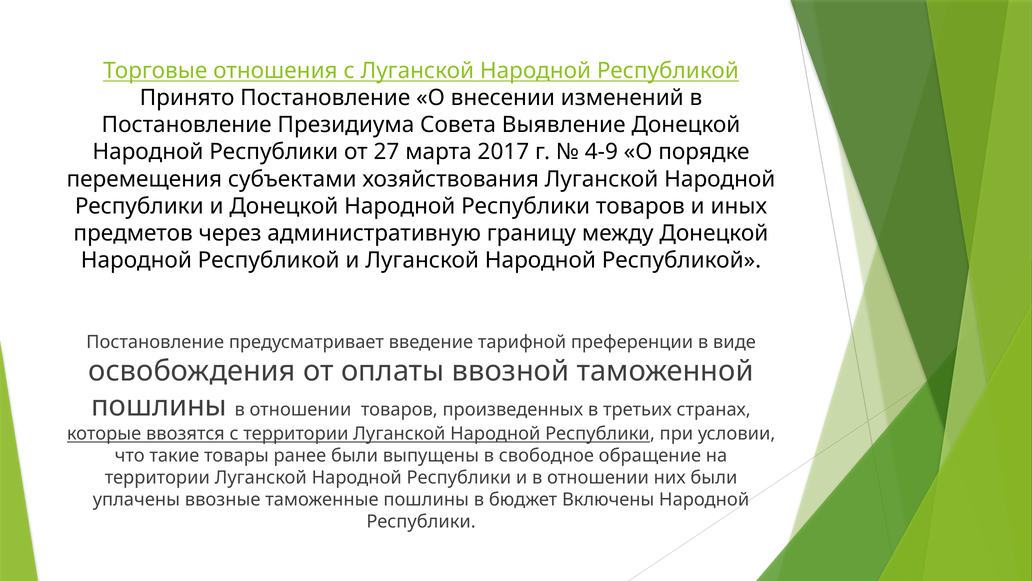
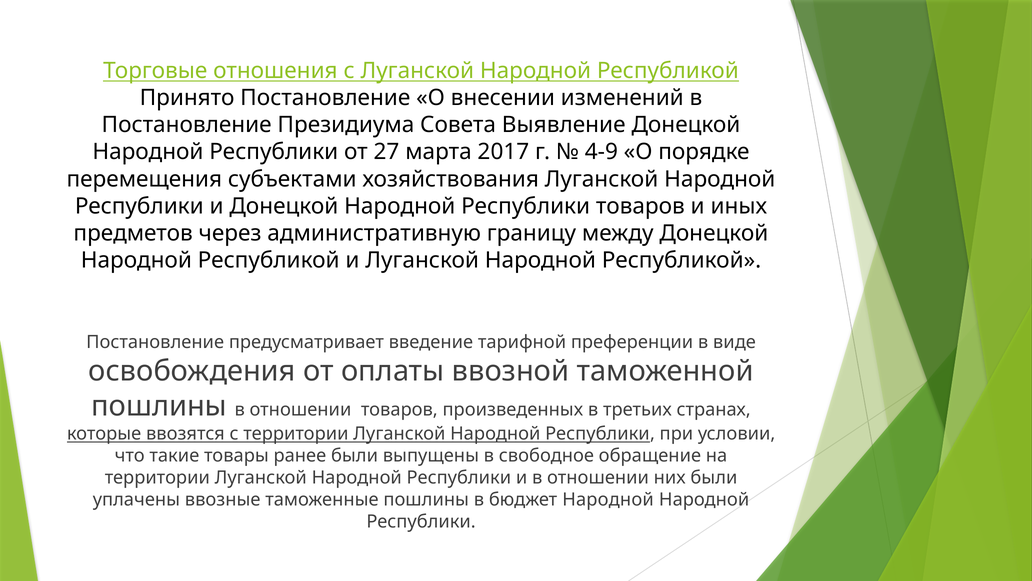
бюджет Включены: Включены -> Народной (608, 499)
